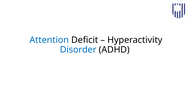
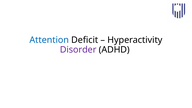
Disorder colour: blue -> purple (78, 50)
